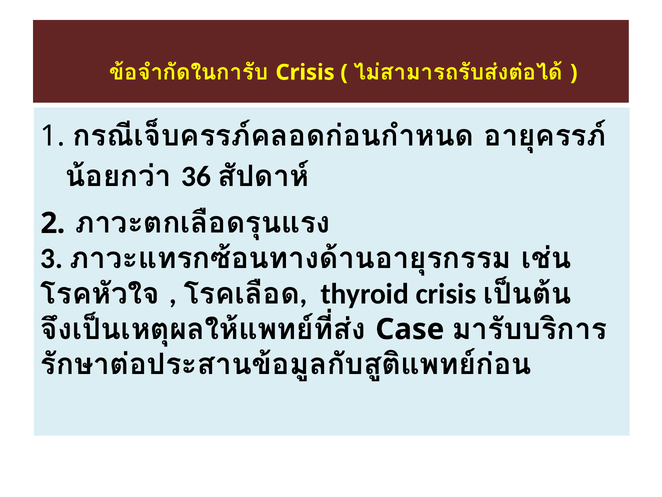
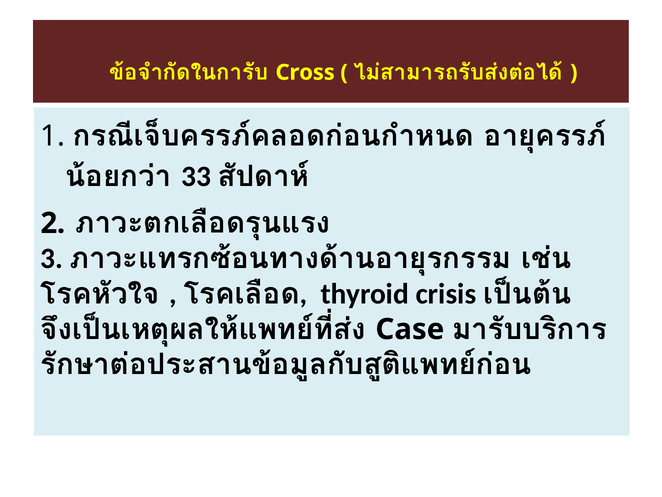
Crisis: Crisis -> Cross (305, 72)
36: 36 -> 33 (196, 176)
